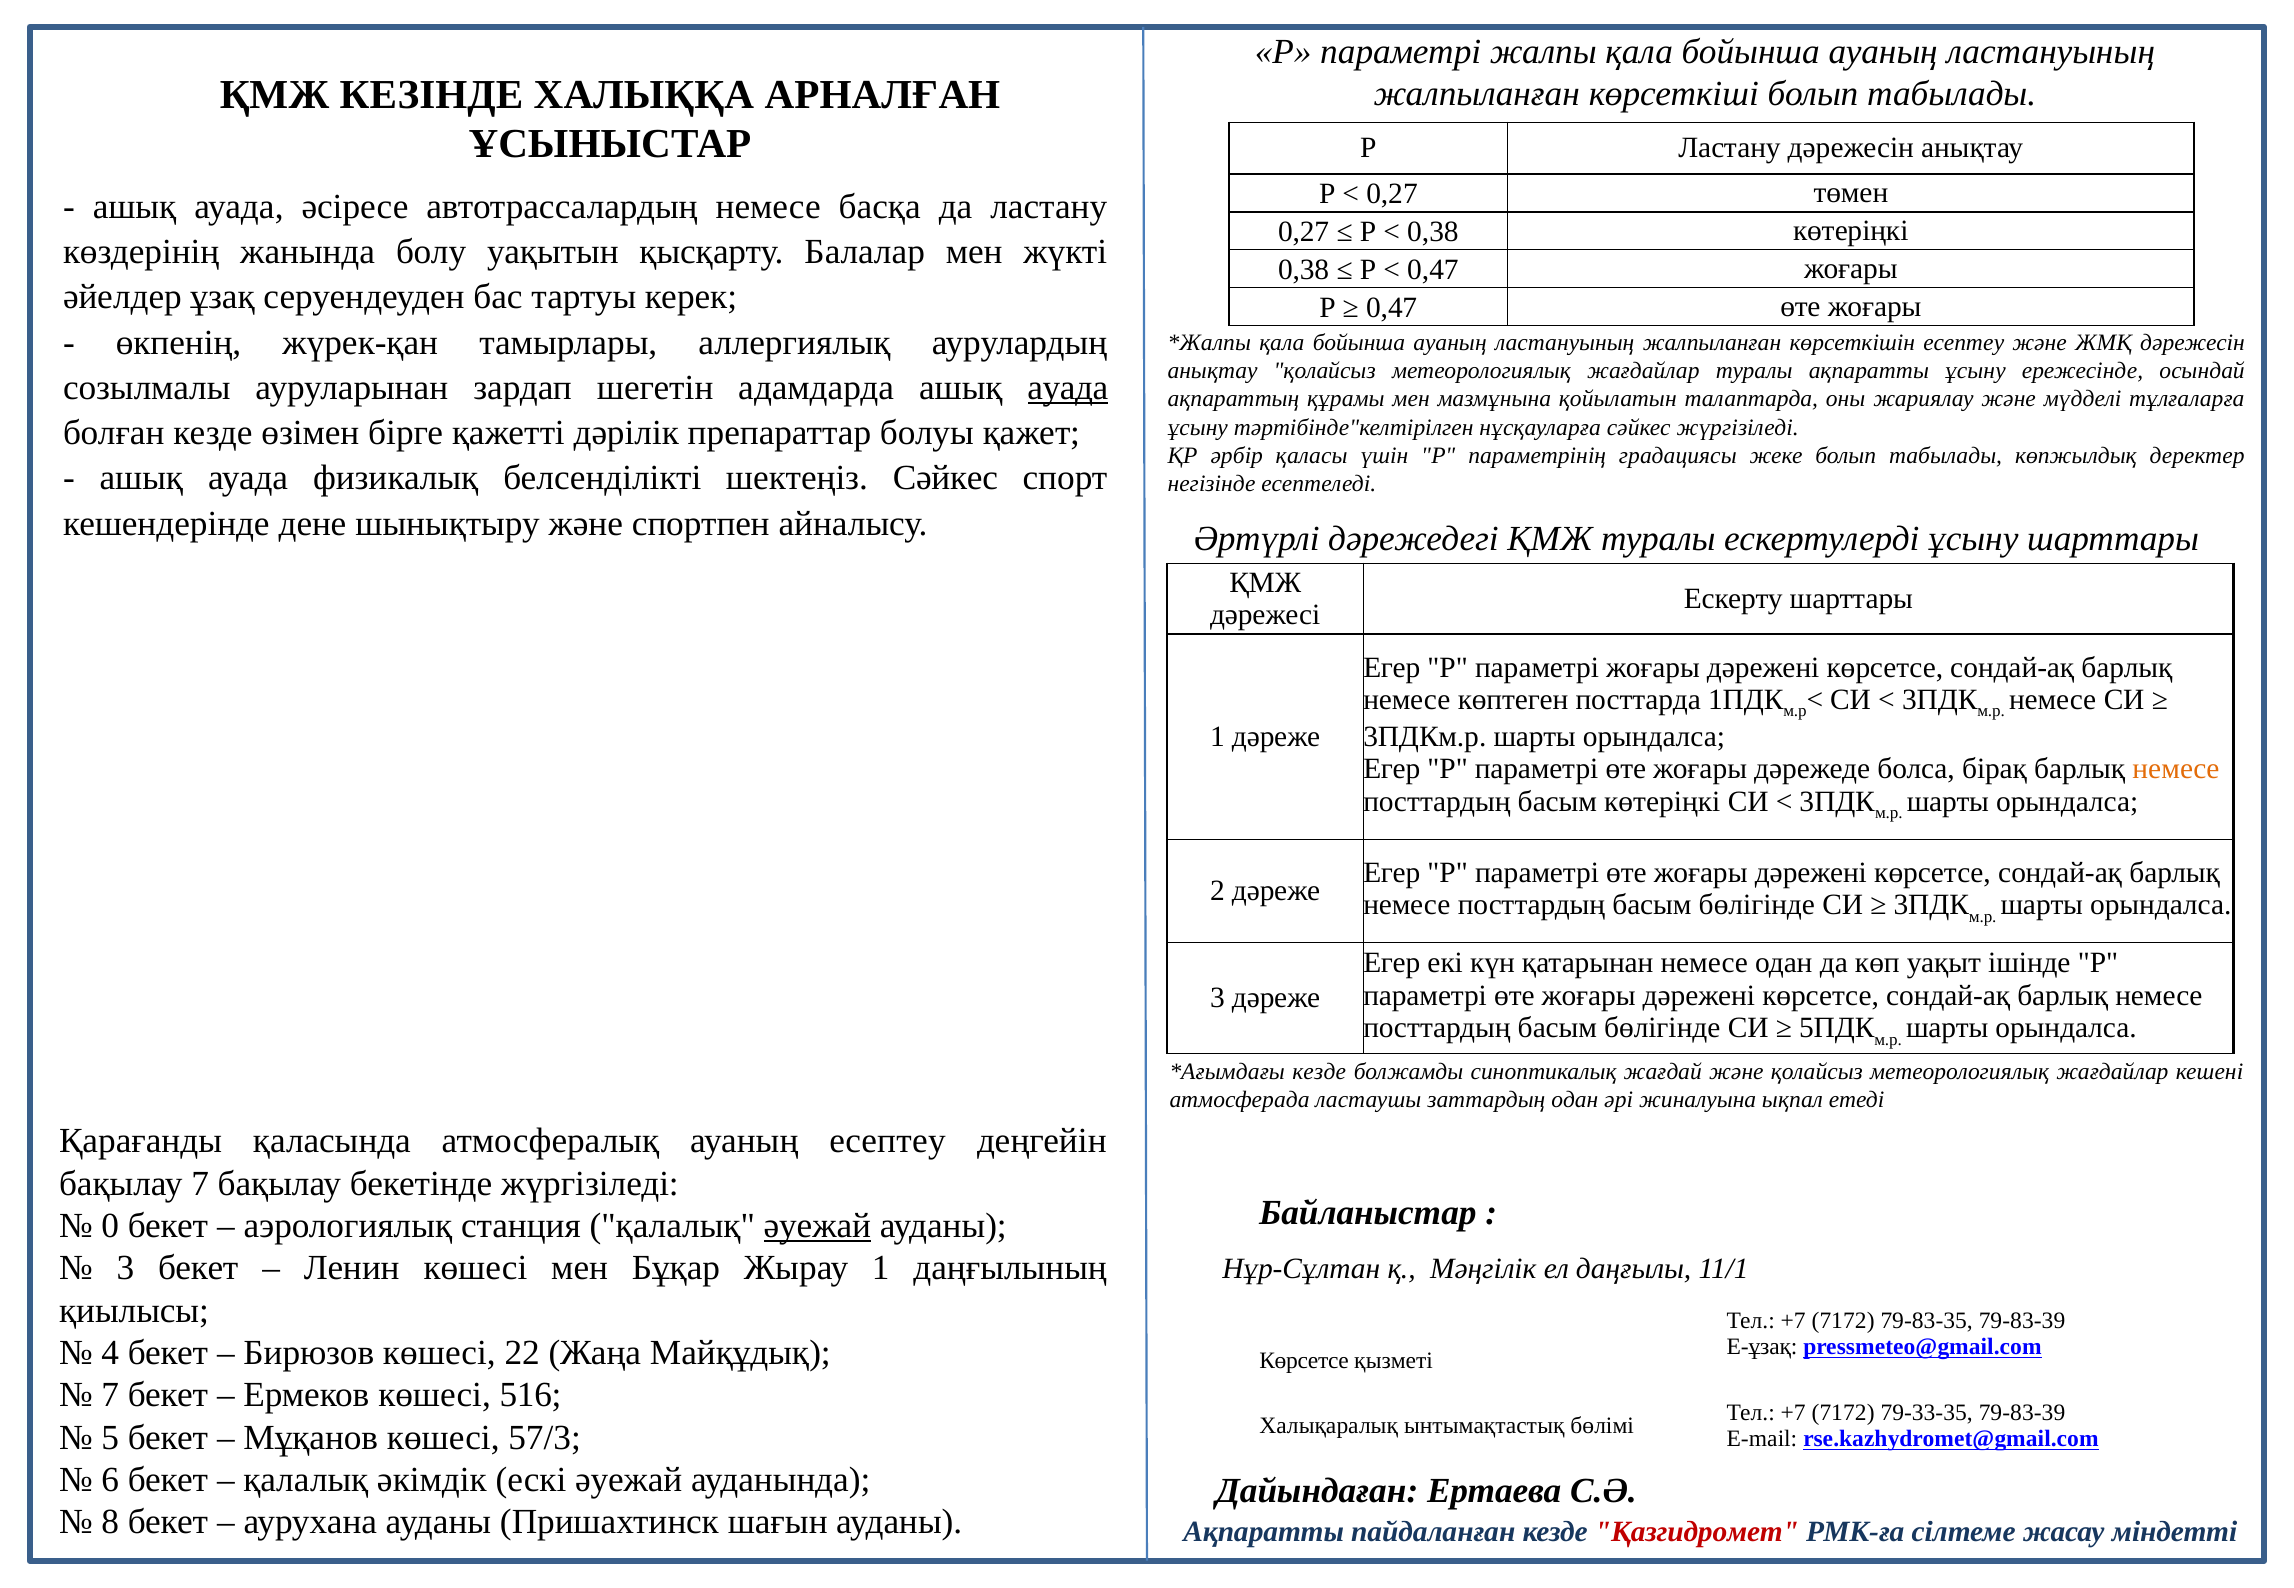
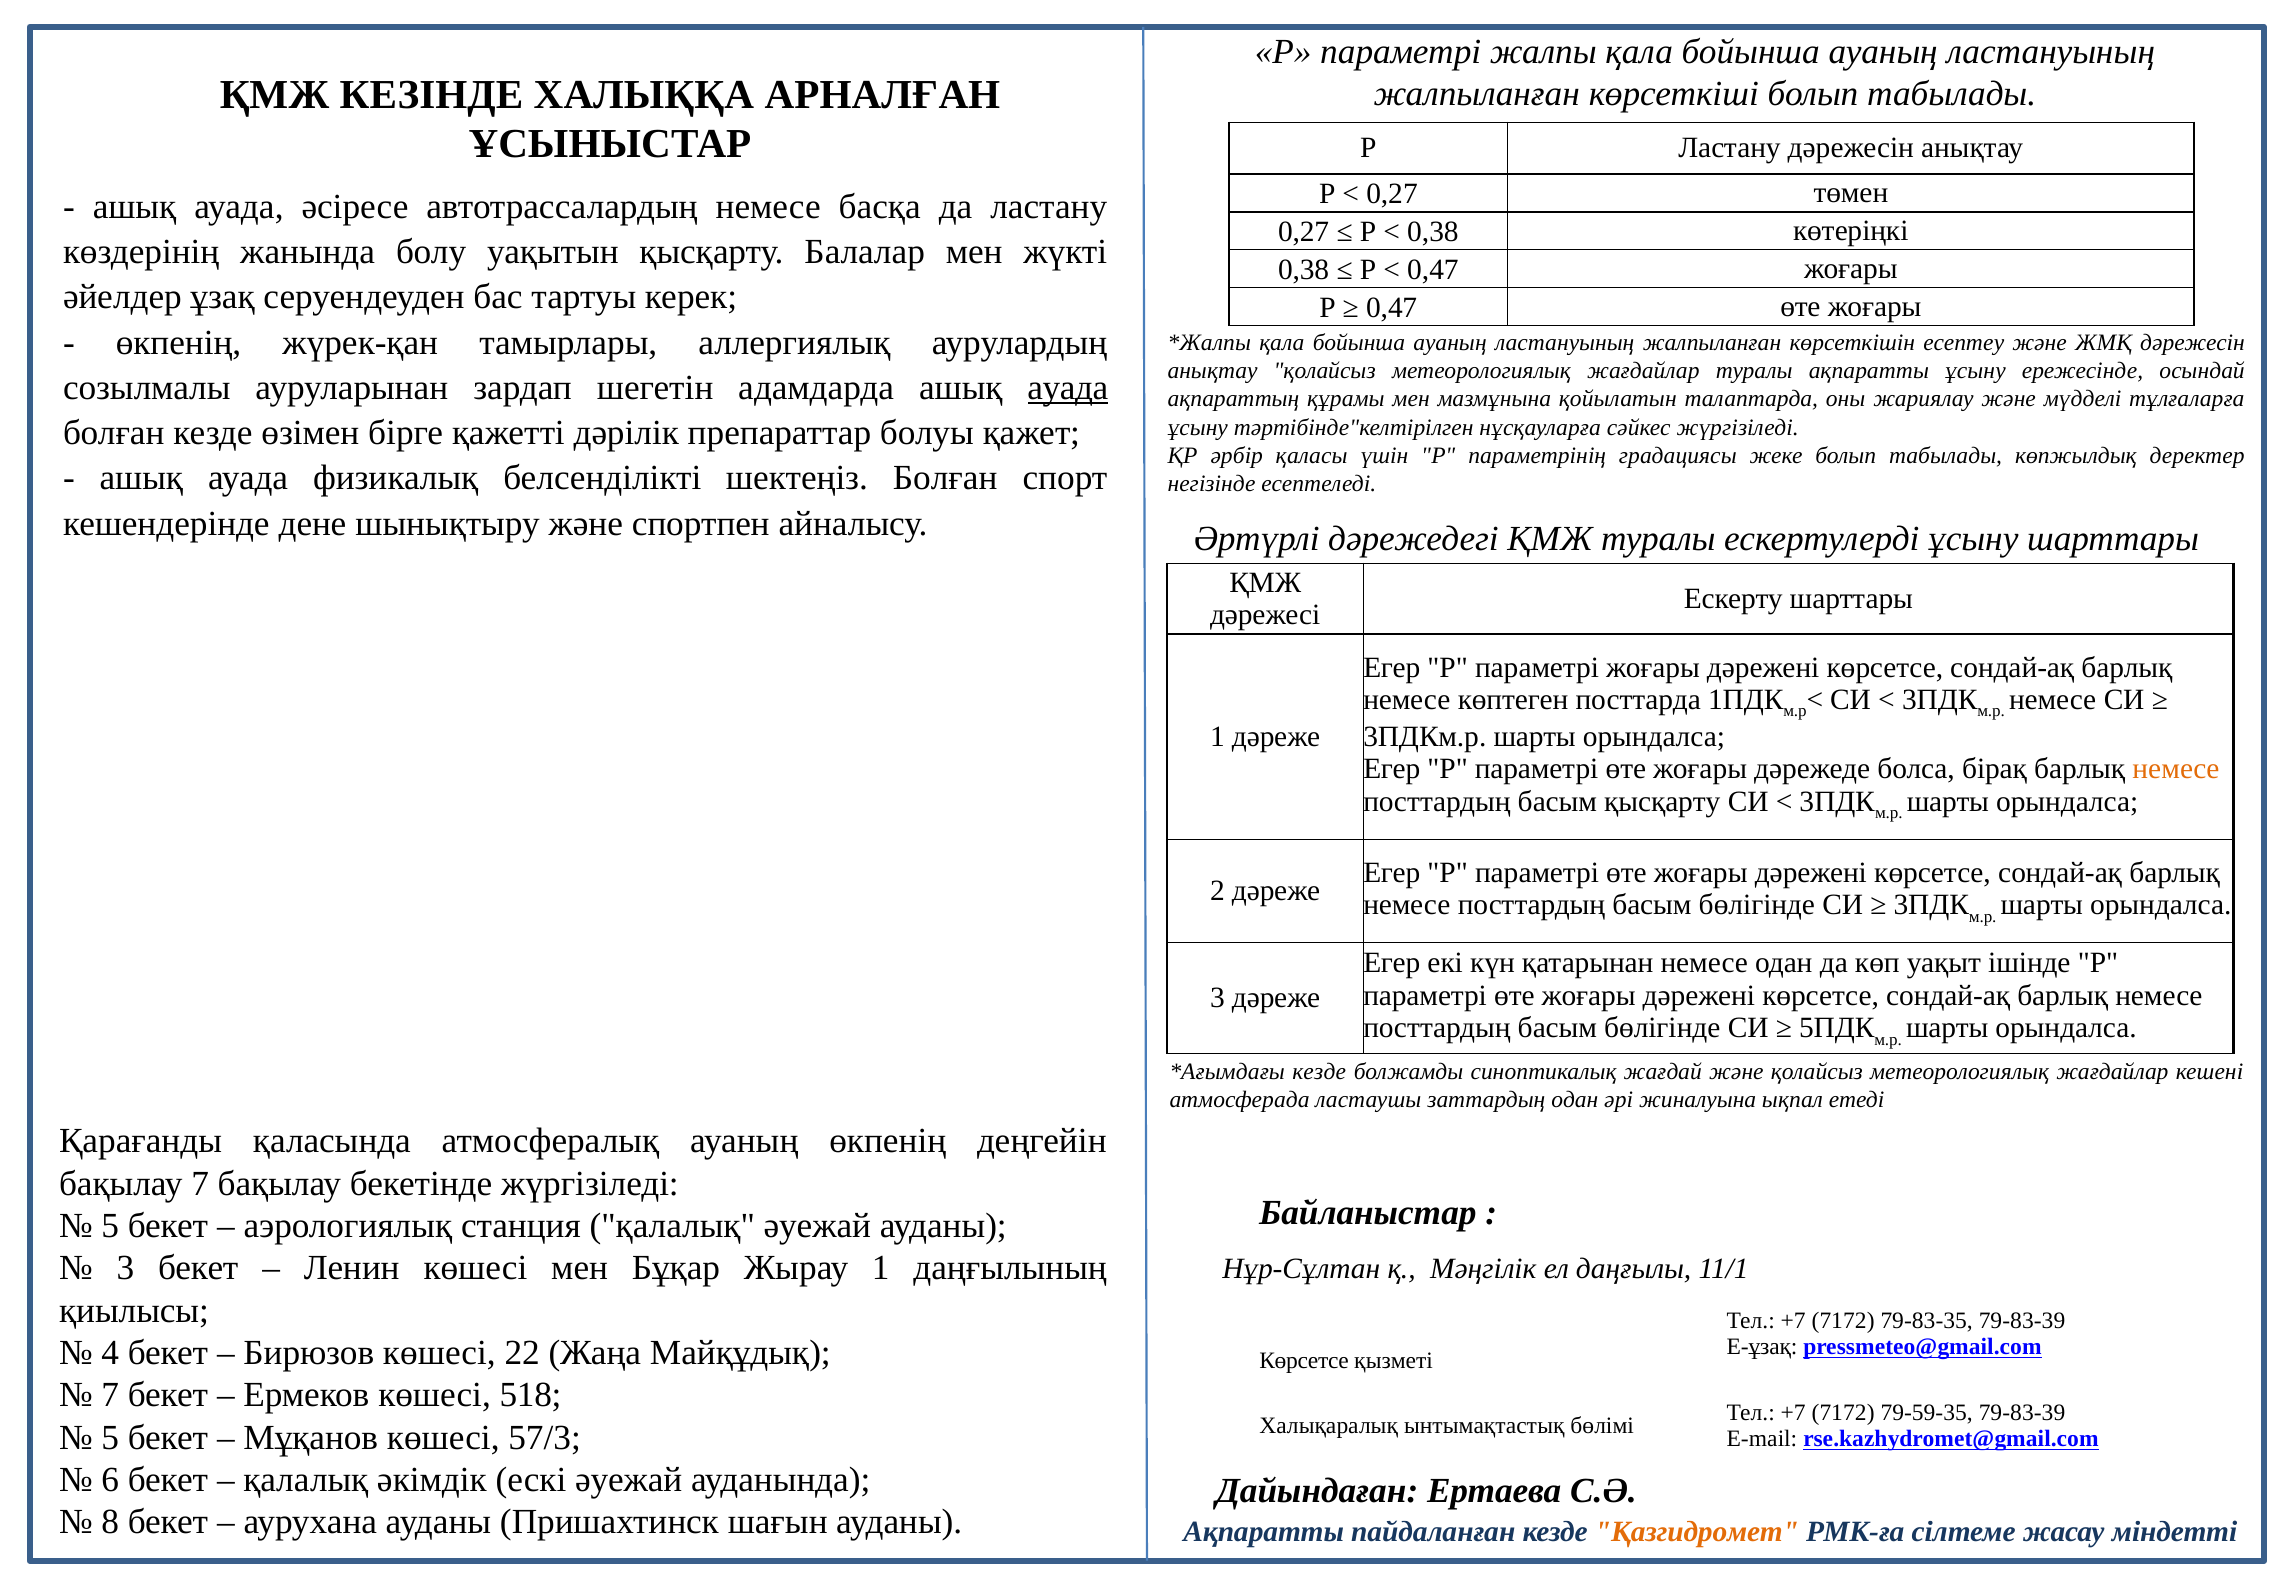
шектеңіз Сәйкес: Сәйкес -> Болған (945, 478)
басым көтеріңкі: көтеріңкі -> қысқарту (1662, 802)
ауаның есептеу: есептеу -> өкпенің (888, 1141)
0: 0 -> 5 (110, 1226)
әуежай underline: present -> none (817, 1226)
516: 516 -> 518 (531, 1395)
79-33-35: 79-33-35 -> 79-59-35 (1927, 1413)
Қазгидромет colour: red -> orange (1697, 1532)
